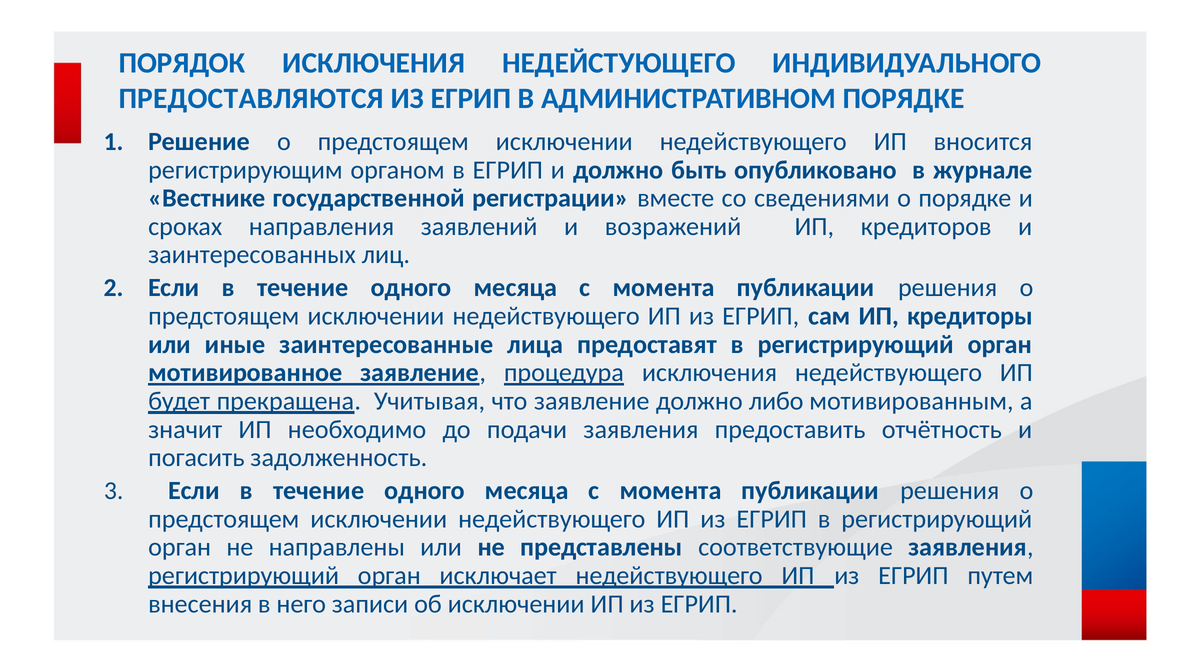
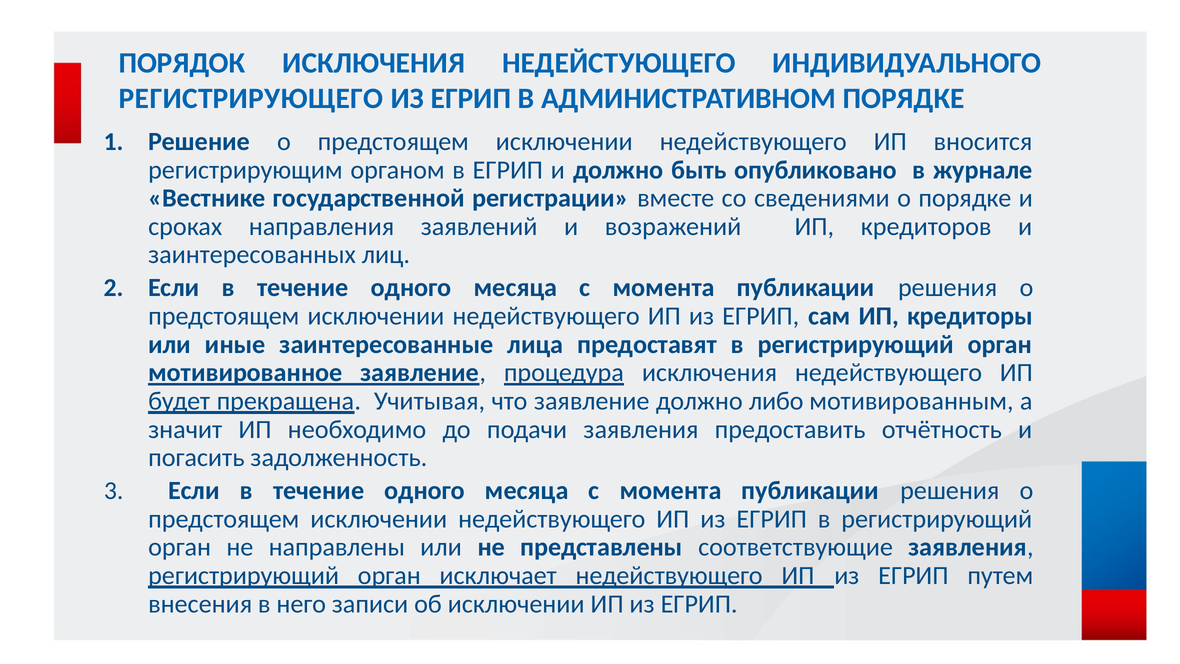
ПРЕДОСТАВЛЯЮТСЯ: ПРЕДОСТАВЛЯЮТСЯ -> РЕГИСТРИРУЮЩЕГО (251, 98)
